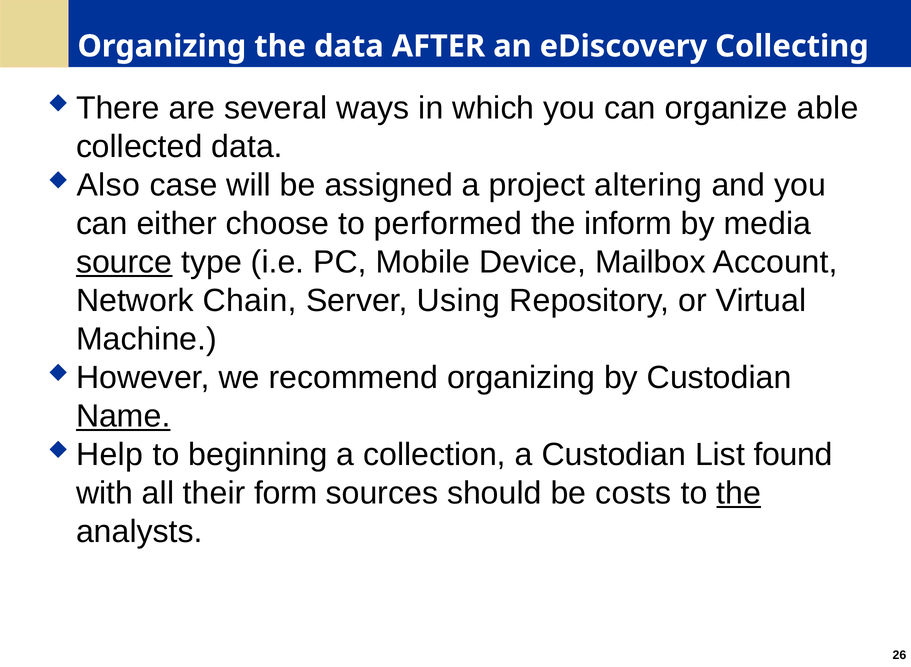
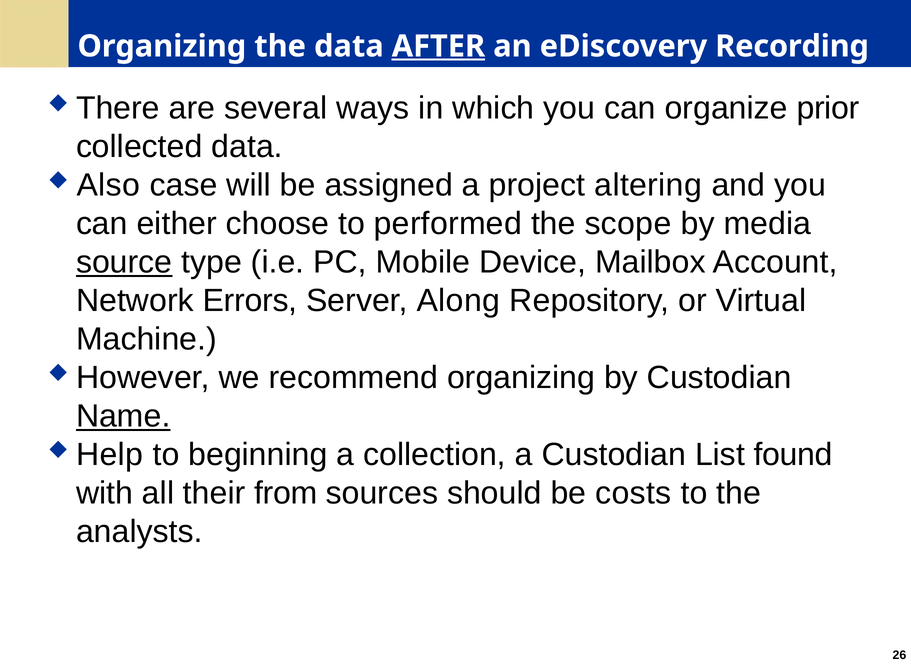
AFTER underline: none -> present (438, 46)
Collecting: Collecting -> Recording (792, 46)
able: able -> prior (828, 108)
inform: inform -> scope (628, 223)
Chain: Chain -> Errors (250, 300)
Using: Using -> Along (458, 300)
form: form -> from (286, 493)
the underline: present -> none (739, 493)
